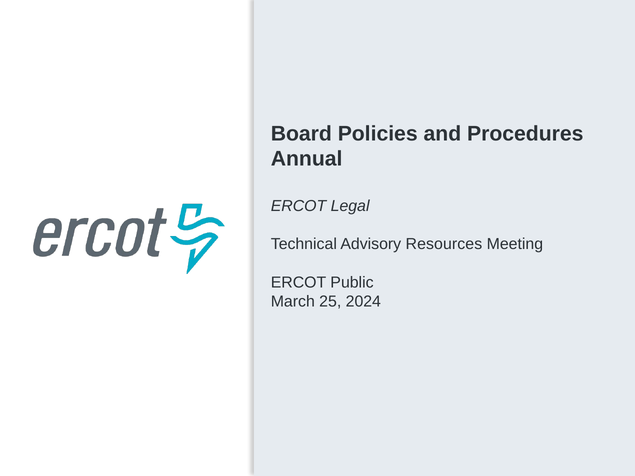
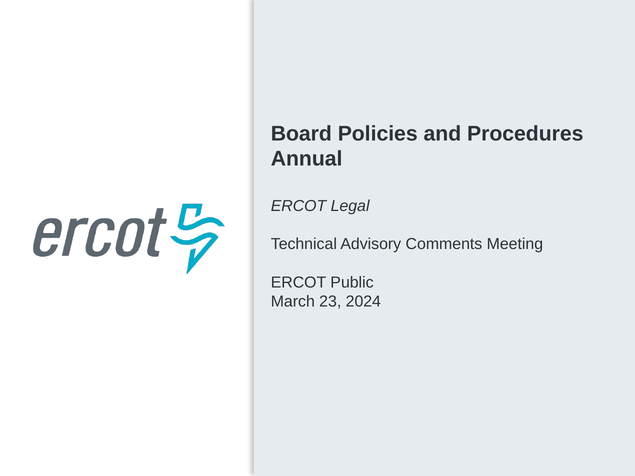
Resources: Resources -> Comments (444, 244)
25: 25 -> 23 (330, 301)
